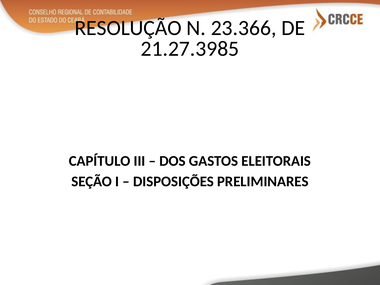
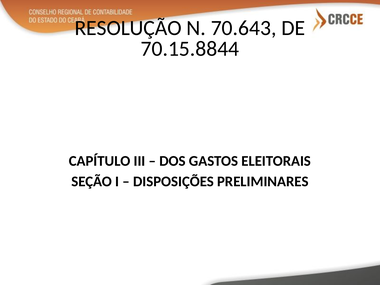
23.366: 23.366 -> 70.643 (244, 28)
21.27.3985: 21.27.3985 -> 70.15.8844 (190, 49)
